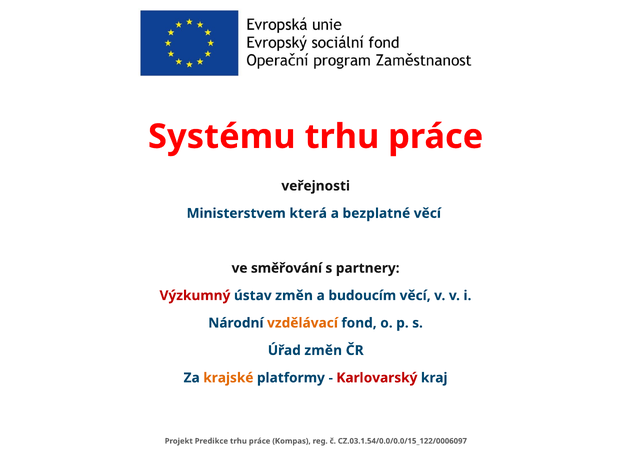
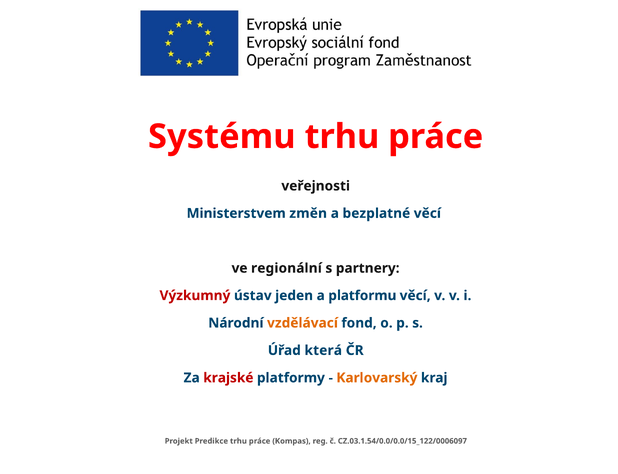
která: která -> změn (308, 214)
směřování: směřování -> regionální (286, 268)
ústav změn: změn -> jeden (294, 296)
budoucím: budoucím -> platformu (362, 296)
Úřad změn: změn -> která (323, 351)
krajské colour: orange -> red (228, 378)
Karlovarský colour: red -> orange (377, 378)
